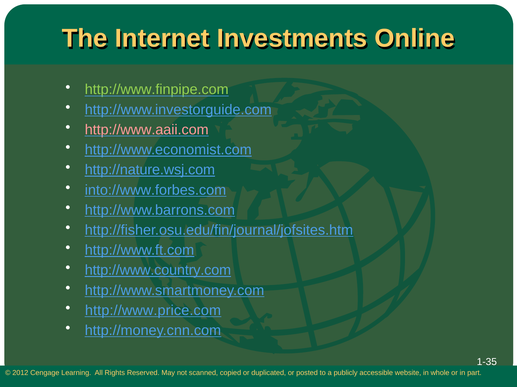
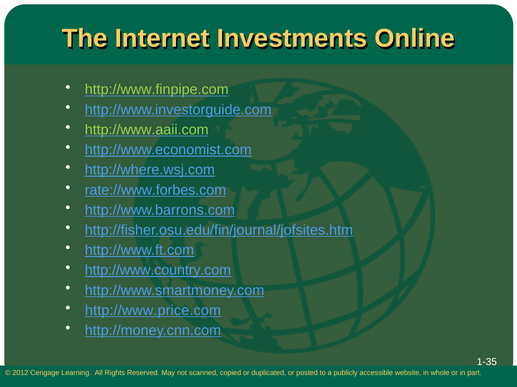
http://www.aaii.com colour: pink -> light green (147, 130)
http://nature.wsj.com: http://nature.wsj.com -> http://where.wsj.com (150, 170)
into://www.forbes.com: into://www.forbes.com -> rate://www.forbes.com (155, 190)
